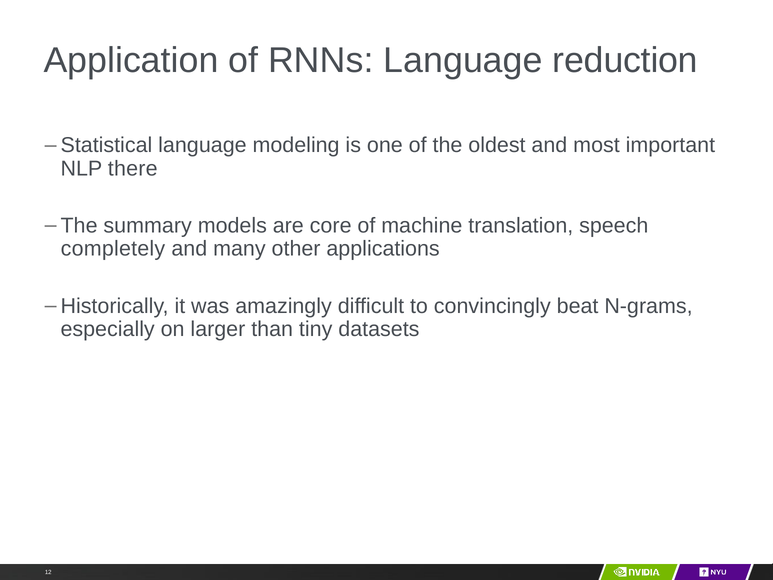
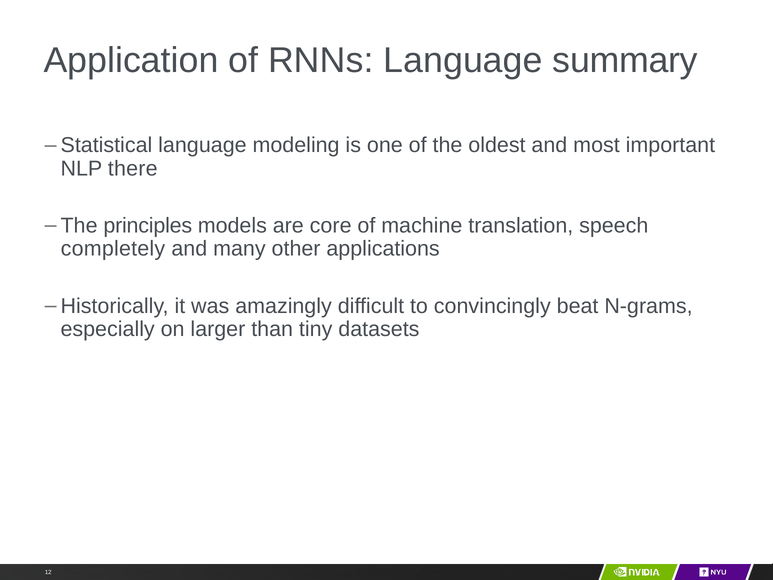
reduction: reduction -> summary (625, 60)
summary: summary -> principles (148, 226)
